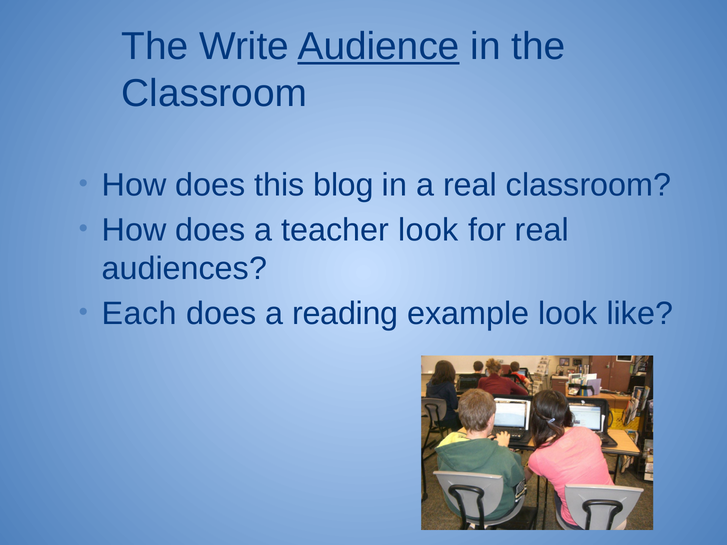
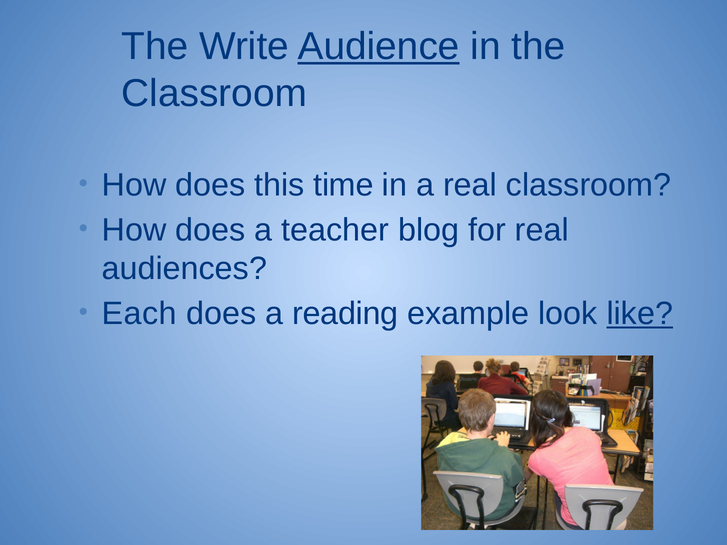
blog: blog -> time (343, 185)
teacher look: look -> blog (429, 230)
like underline: none -> present (640, 314)
